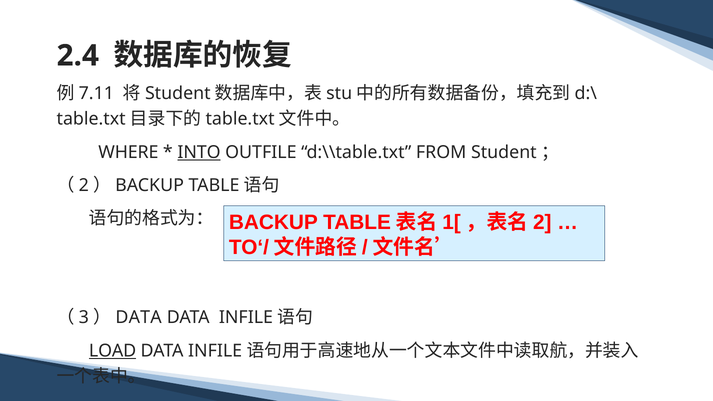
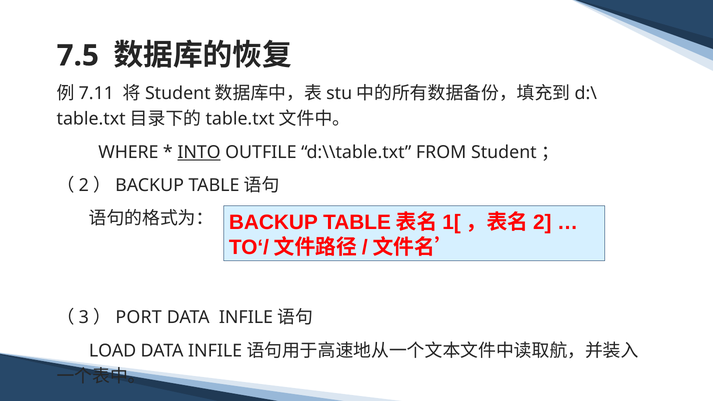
2.4: 2.4 -> 7.5 (78, 56)
DATA: DATA -> PORT (139, 318)
LOAD underline: present -> none (113, 351)
